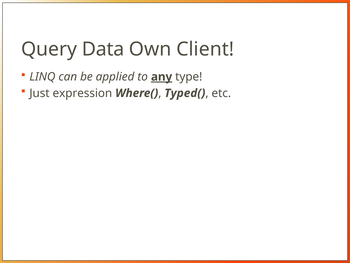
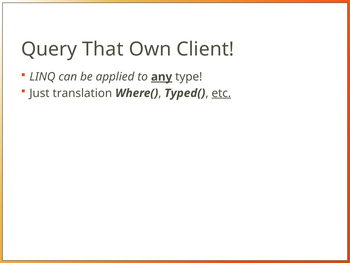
Data: Data -> That (103, 49)
expression: expression -> translation (82, 93)
etc underline: none -> present (221, 93)
